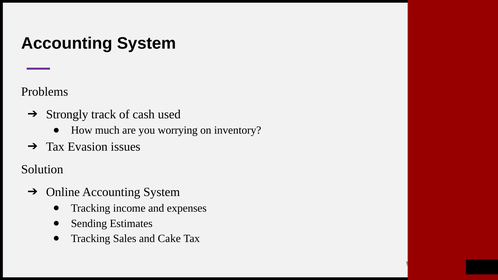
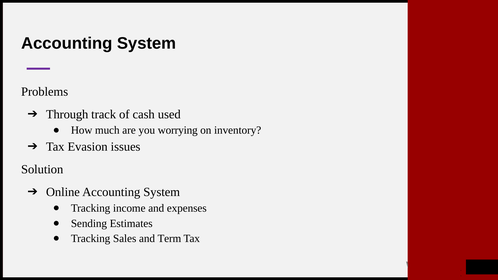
Strongly: Strongly -> Through (67, 114)
Cake: Cake -> Term (169, 239)
